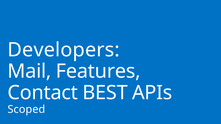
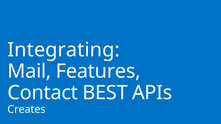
Developers: Developers -> Integrating (64, 50)
Scoped: Scoped -> Creates (27, 110)
